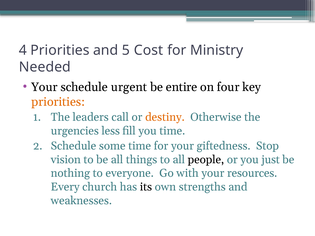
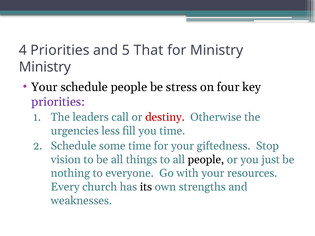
Cost: Cost -> That (149, 50)
Needed: Needed -> Ministry (45, 67)
schedule urgent: urgent -> people (129, 87)
entire: entire -> stress (182, 87)
priorities colour: orange -> purple (58, 102)
destiny colour: orange -> red (165, 117)
